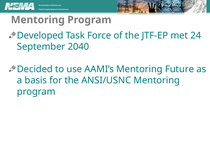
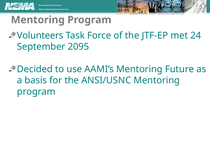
Developed: Developed -> Volunteers (40, 35)
2040: 2040 -> 2095 (78, 47)
